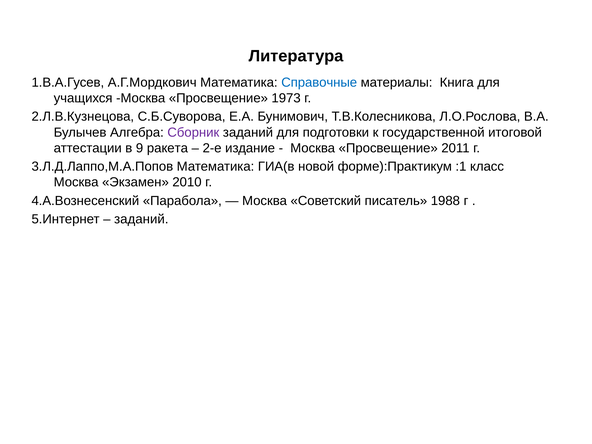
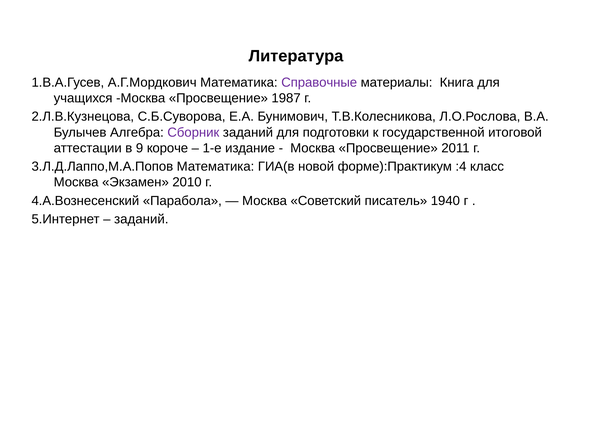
Справочные colour: blue -> purple (319, 82)
1973: 1973 -> 1987 (286, 98)
ракета: ракета -> короче (167, 148)
2-е: 2-е -> 1-е (212, 148)
:1: :1 -> :4 (461, 167)
1988: 1988 -> 1940 (445, 201)
